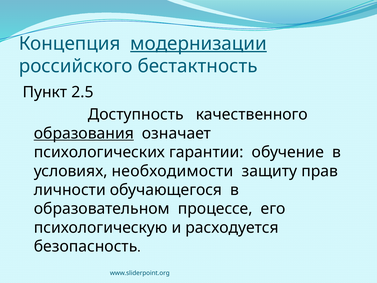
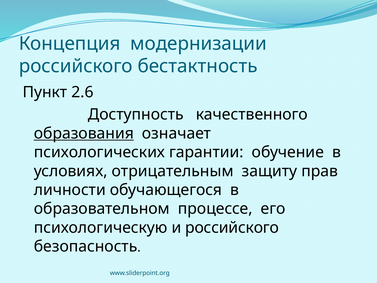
модернизации underline: present -> none (199, 44)
2.5: 2.5 -> 2.6 (82, 92)
необходимости: необходимости -> отрицательным (173, 171)
и расходуется: расходуется -> российского (232, 227)
